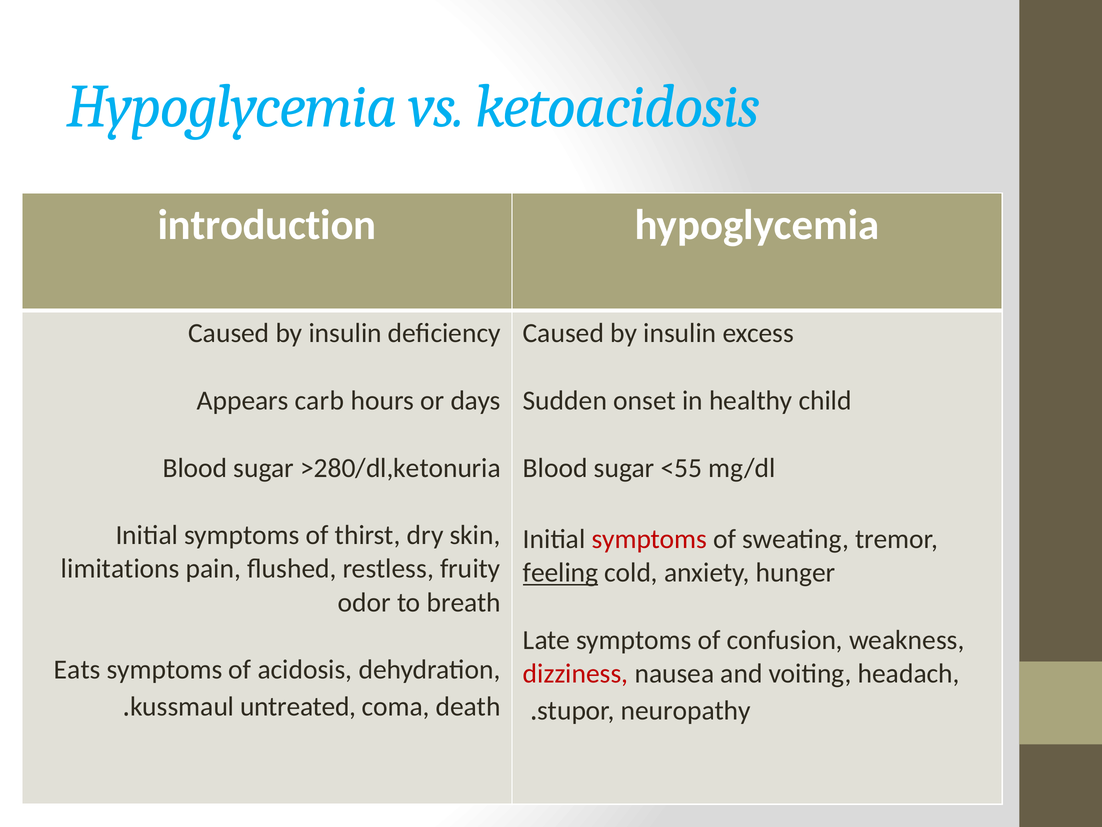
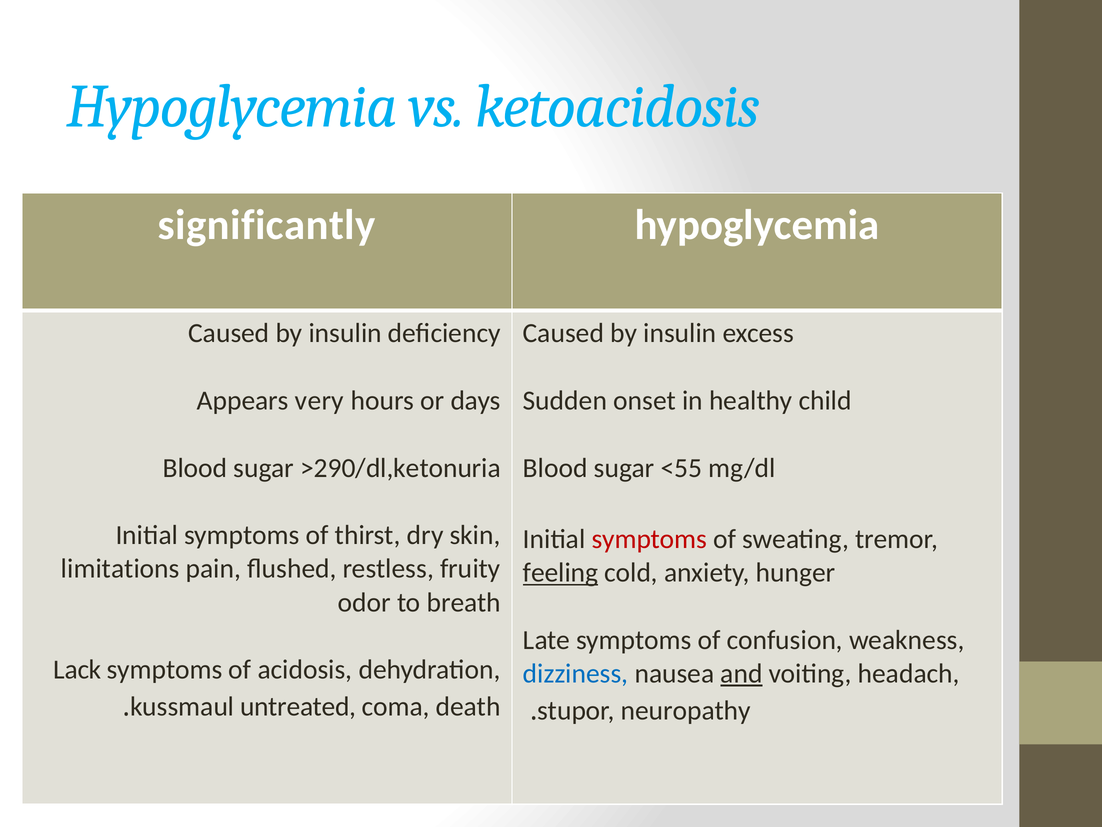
introduction: introduction -> significantly (267, 225)
carb: carb -> very (319, 400)
>280/dl,ketonuria: >280/dl,ketonuria -> >290/dl,ketonuria (401, 468)
Eats: Eats -> Lack (77, 669)
dizziness colour: red -> blue (576, 673)
and underline: none -> present (741, 673)
